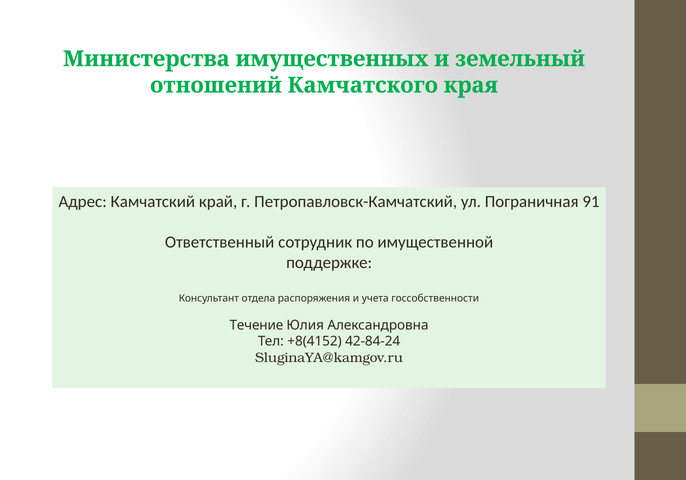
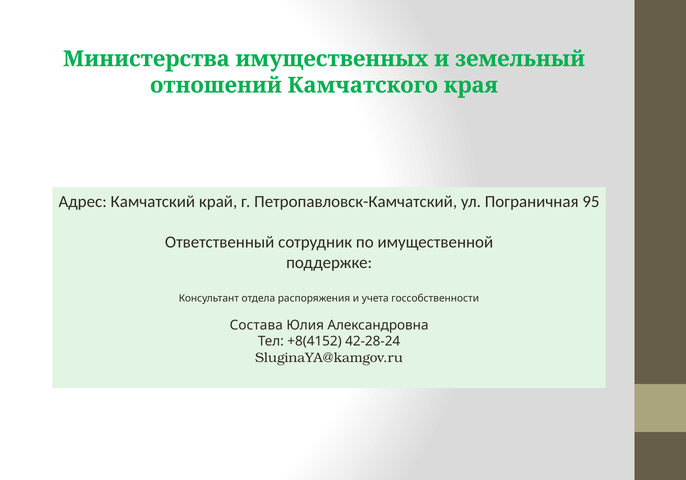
91: 91 -> 95 (591, 201)
Течение: Течение -> Состава (256, 325)
42-84-24: 42-84-24 -> 42-28-24 (373, 341)
